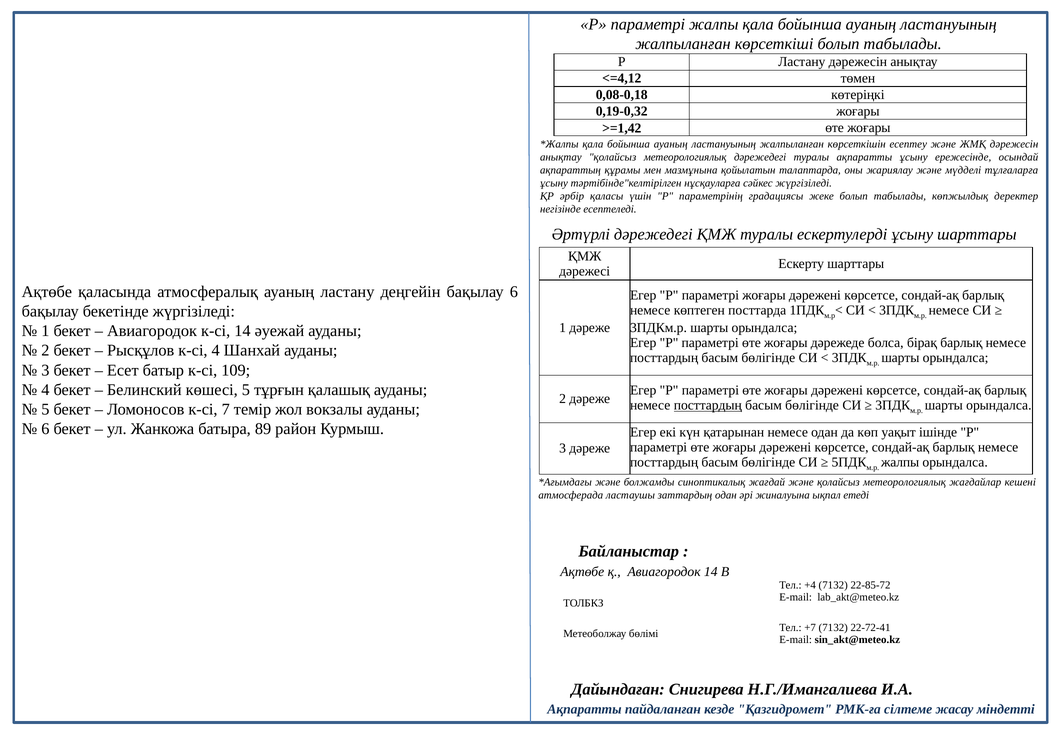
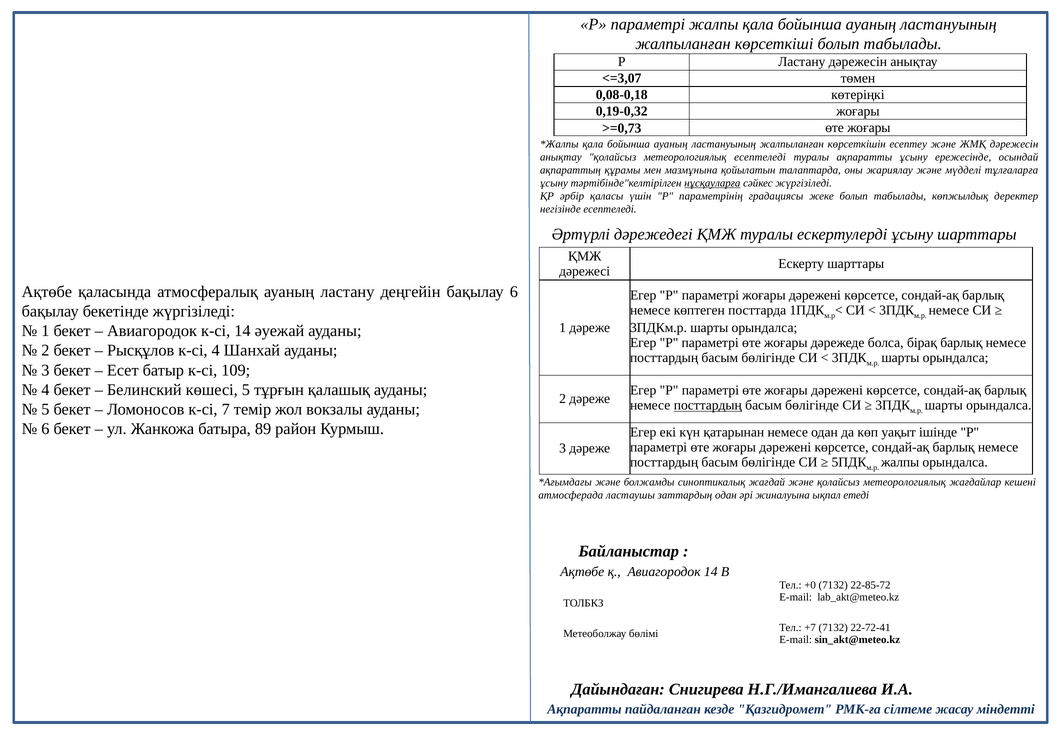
<=4,12: <=4,12 -> <=3,07 (622, 78)
>=1,42: >=1,42 -> >=0,73 (622, 128)
метеорологиялық дәрежедегі: дәрежедегі -> есептеледі (760, 157)
нұсқауларға underline: none -> present (712, 183)
+4: +4 -> +0 (810, 585)
